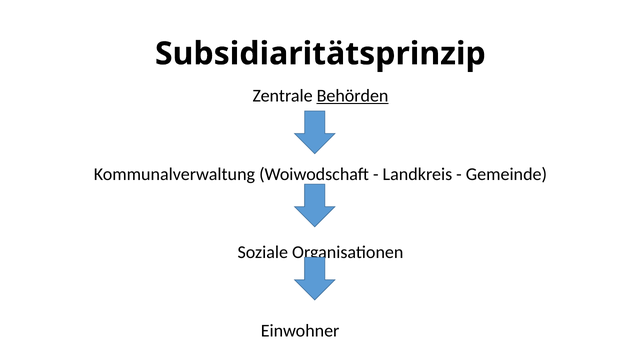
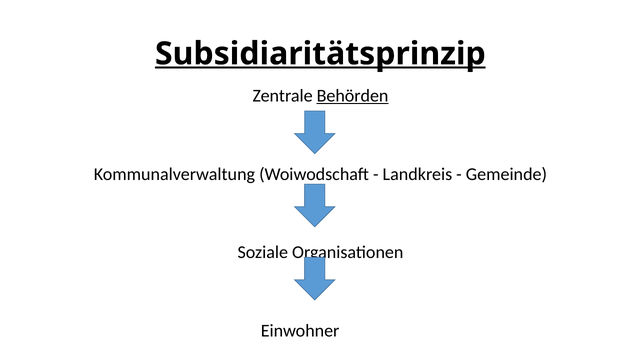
Subsidiaritätsprinzip underline: none -> present (320, 54)
